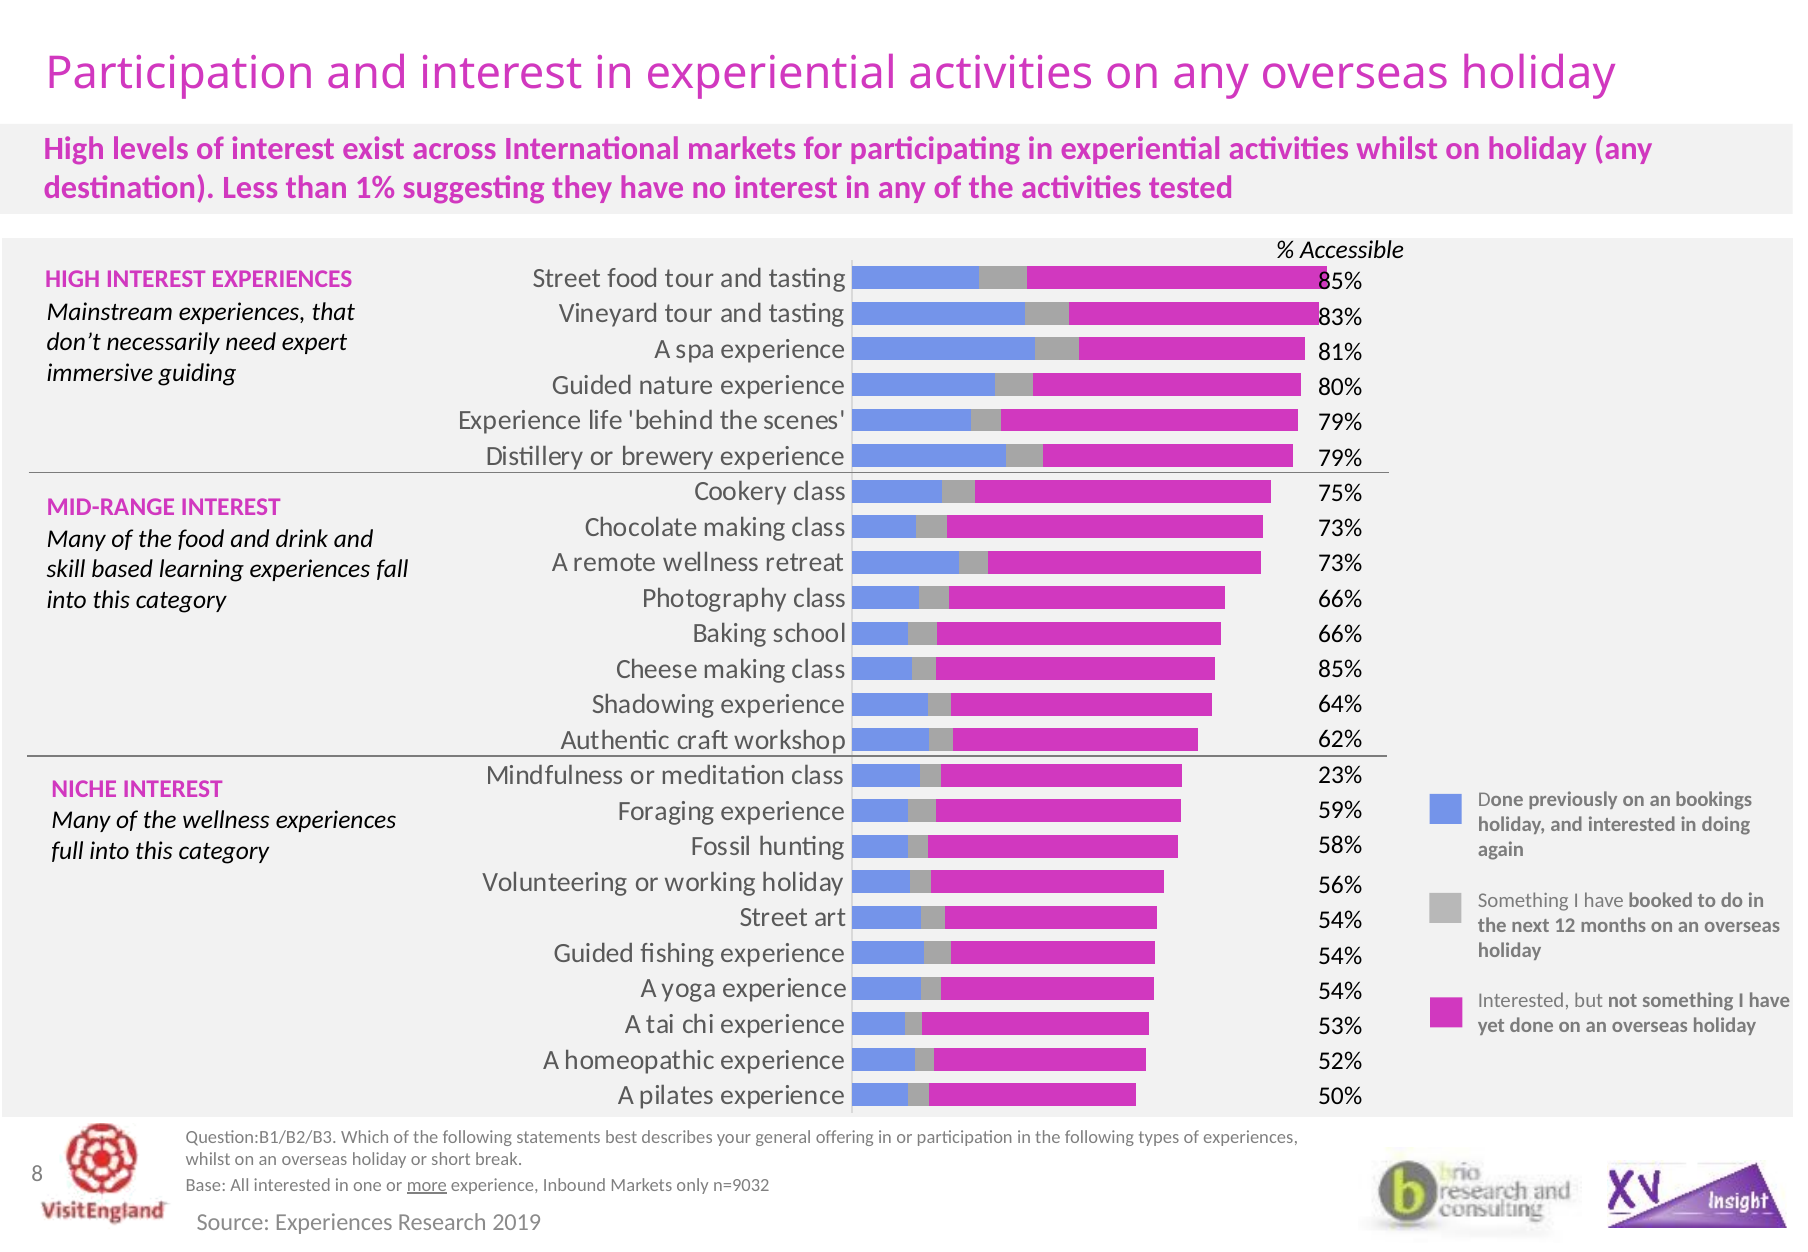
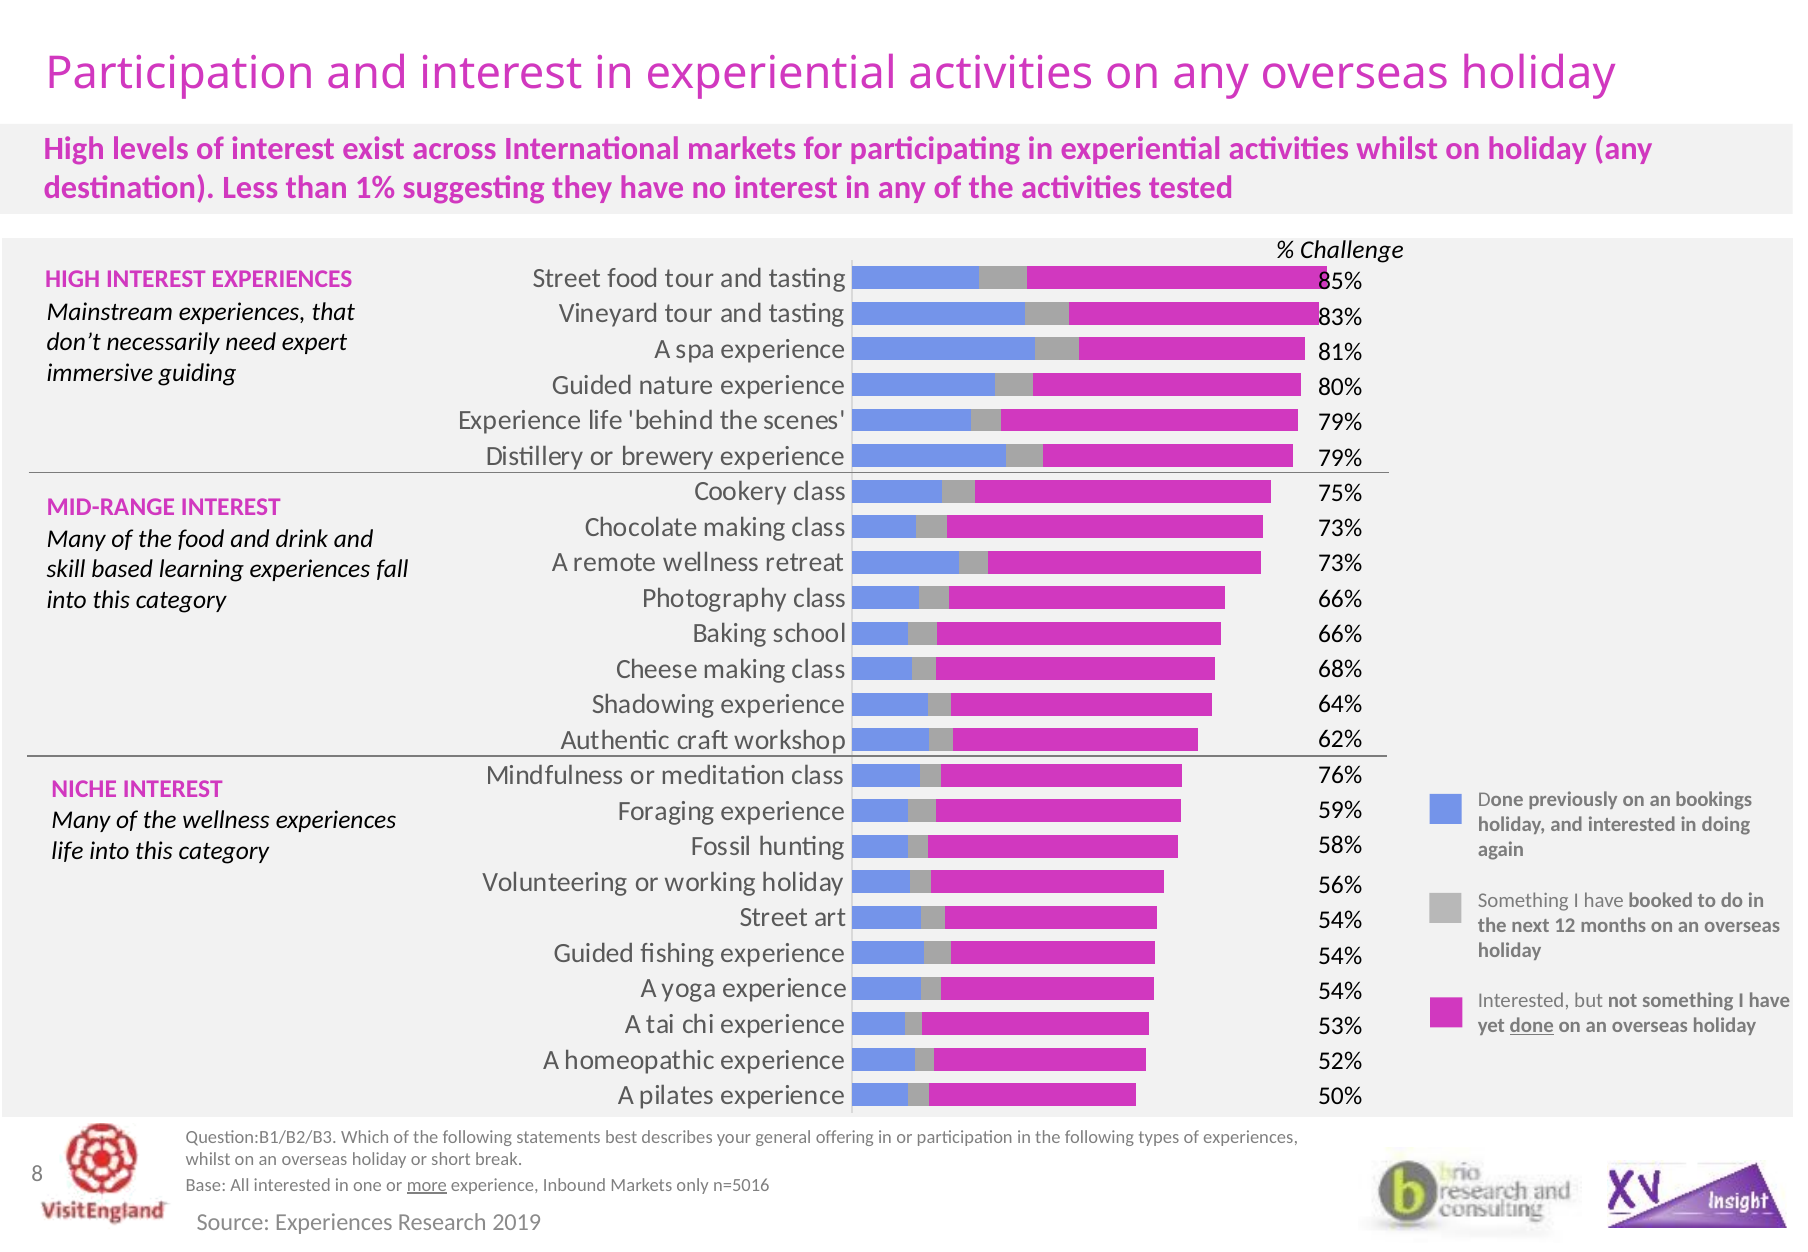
Accessible: Accessible -> Challenge (1352, 250)
85%: 85% -> 68% (1340, 669)
23%: 23% -> 76% (1340, 775)
full: full -> life (67, 851)
done underline: none -> present (1532, 1026)
n=9032: n=9032 -> n=5016 (741, 1185)
